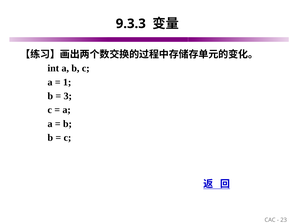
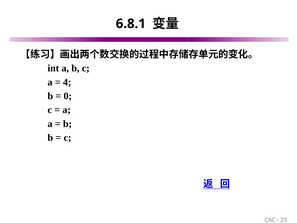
9.3.3: 9.3.3 -> 6.8.1 (131, 24)
1: 1 -> 4 (67, 82)
3: 3 -> 0 (68, 96)
